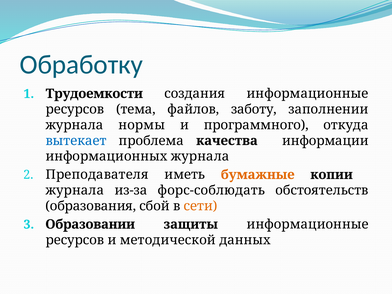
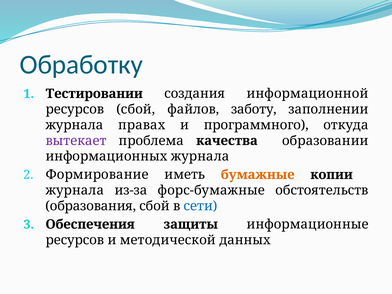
Трудоемкости: Трудоемкости -> Тестировании (94, 94)
создания информационные: информационные -> информационной (307, 94)
ресурсов тема: тема -> сбой (136, 109)
нормы: нормы -> правах (142, 125)
вытекает colour: blue -> purple (76, 141)
информации: информации -> образовании (325, 141)
Преподавателя: Преподавателя -> Формирование (97, 175)
форс-соблюдать: форс-соблюдать -> форс-бумажные (211, 190)
сети colour: orange -> blue (201, 206)
Образовании: Образовании -> Обеспечения (90, 224)
